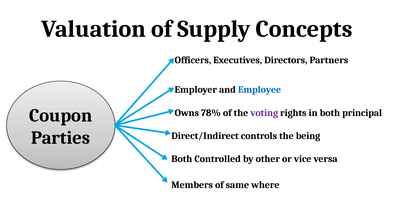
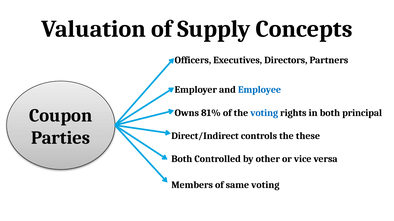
78%: 78% -> 81% (211, 113)
voting colour: purple -> blue (264, 113)
being: being -> these (308, 136)
same where: where -> voting (265, 185)
